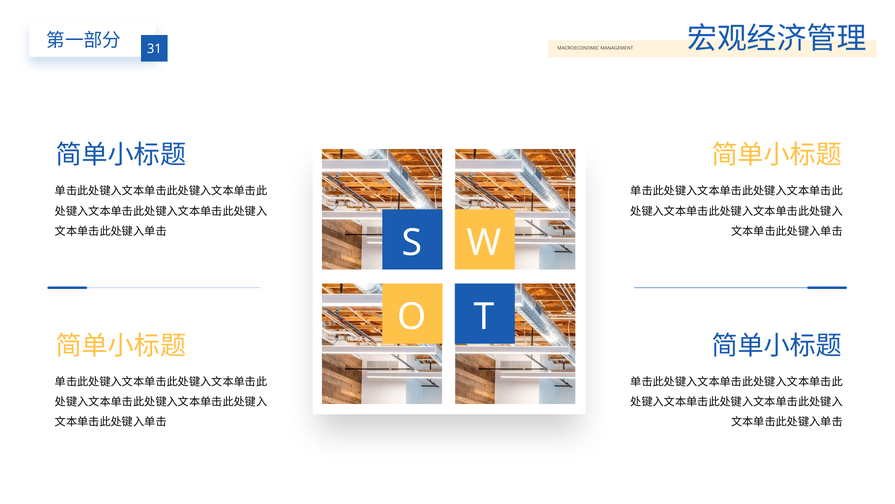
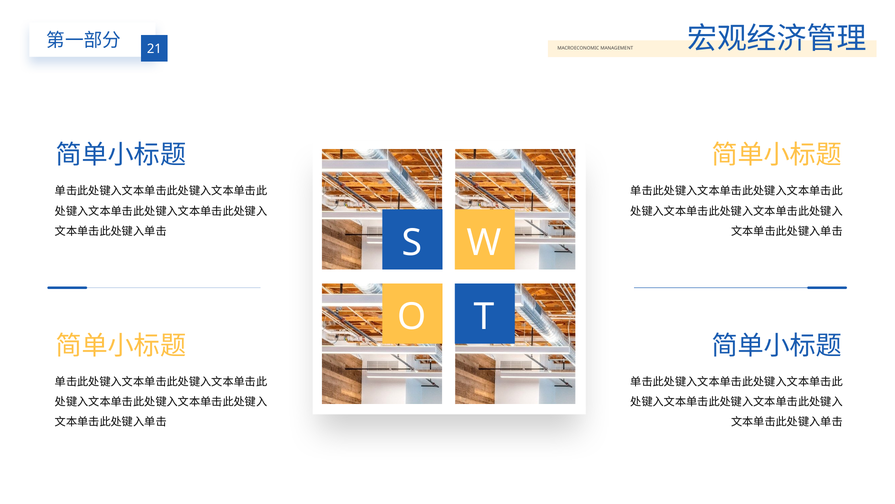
31: 31 -> 21 (154, 49)
